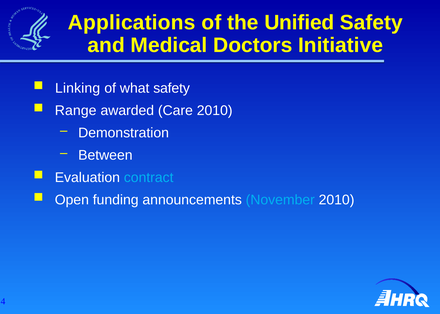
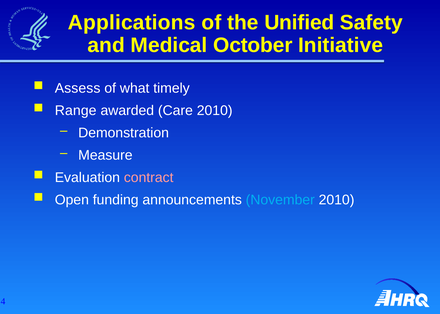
Doctors: Doctors -> October (253, 45)
Linking: Linking -> Assess (78, 88)
what safety: safety -> timely (171, 88)
Between: Between -> Measure (105, 155)
contract colour: light blue -> pink (149, 178)
